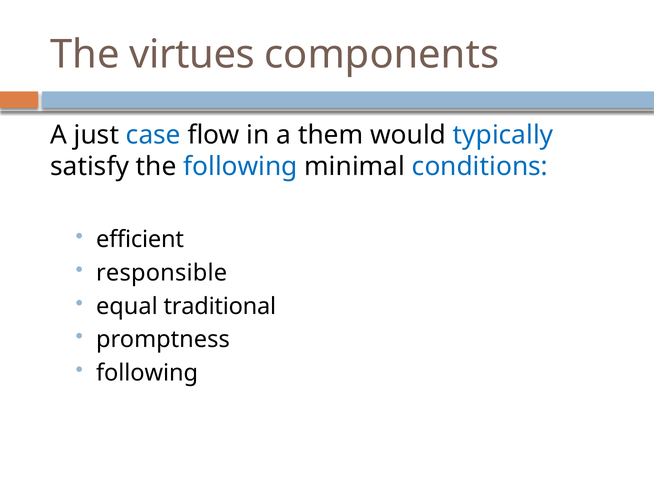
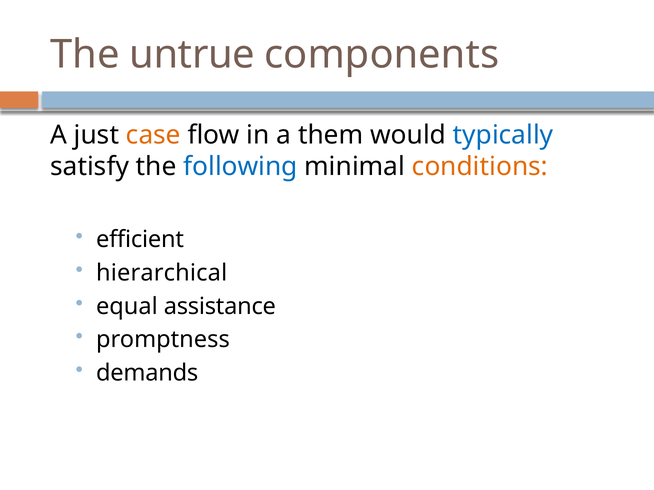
virtues: virtues -> untrue (192, 55)
case colour: blue -> orange (153, 135)
conditions colour: blue -> orange (480, 167)
responsible: responsible -> hierarchical (162, 273)
traditional: traditional -> assistance (220, 307)
following: following -> demands (147, 373)
